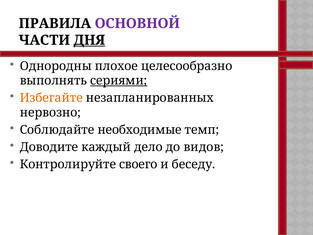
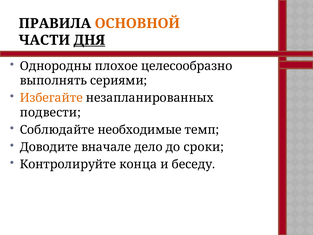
ОСНОВНОЙ colour: purple -> orange (137, 23)
сериями underline: present -> none (119, 81)
нервозно: нервозно -> подвести (50, 112)
каждый: каждый -> вначале (106, 147)
видов: видов -> сроки (204, 147)
своего: своего -> конца (138, 164)
